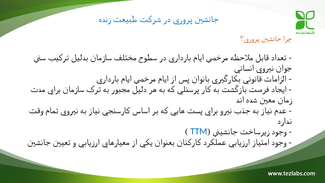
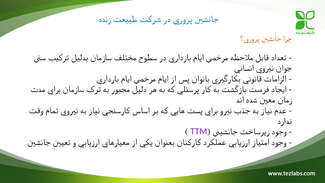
TTM colour: blue -> purple (199, 131)
